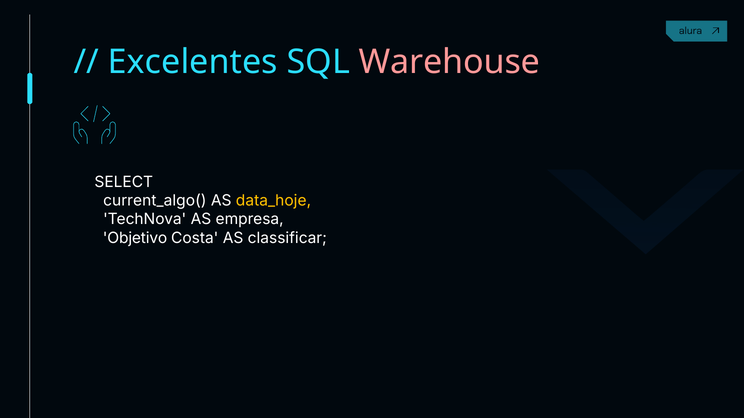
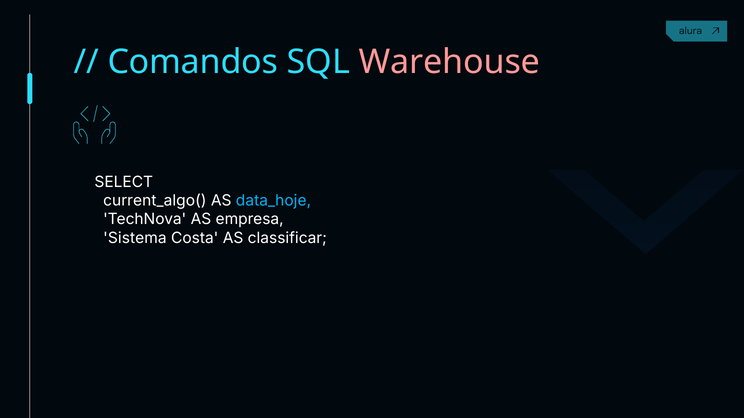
Excelentes: Excelentes -> Comandos (193, 62)
data_hoje colour: yellow -> light blue (273, 201)
Objetivo: Objetivo -> Sistema (135, 238)
